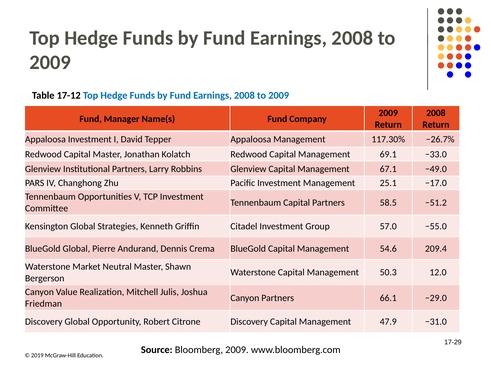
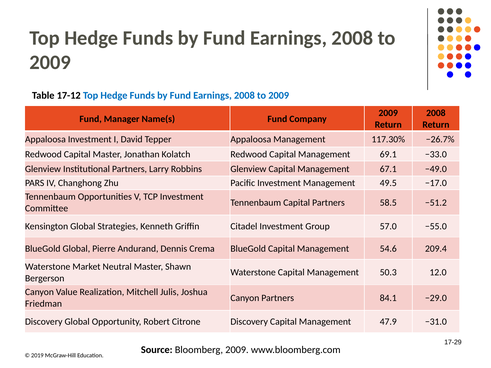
25.1: 25.1 -> 49.5 (388, 183)
66.1: 66.1 -> 84.1 (388, 298)
